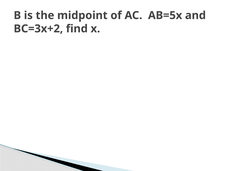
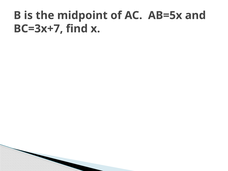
BC=3x+2: BC=3x+2 -> BC=3x+7 (38, 29)
